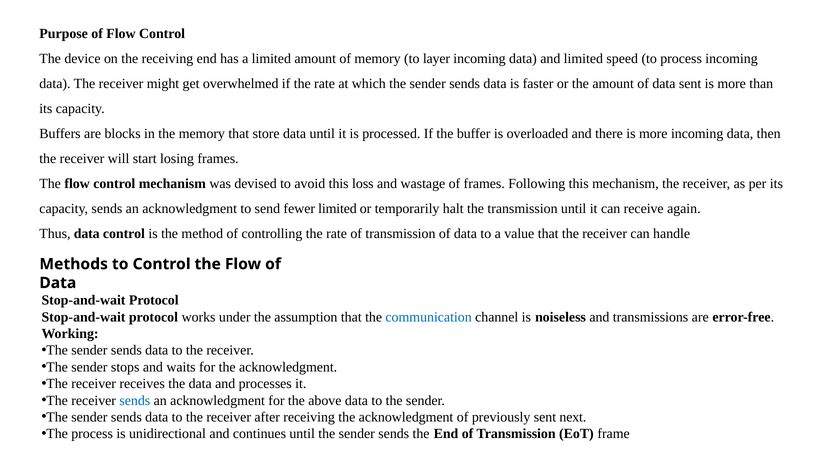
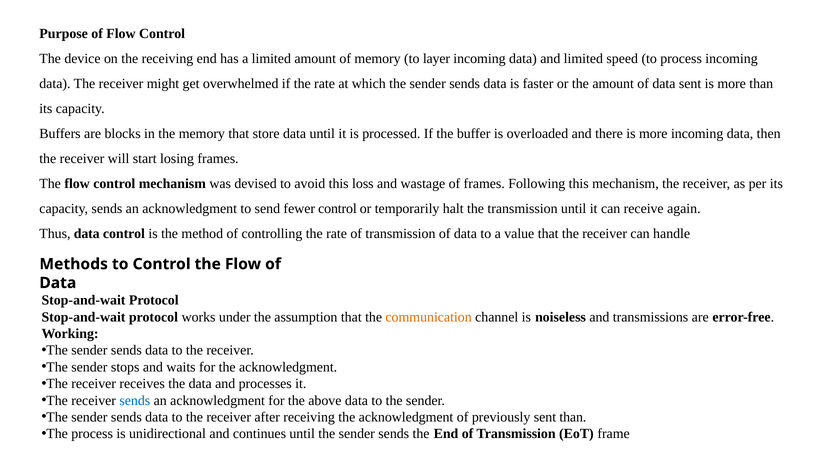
fewer limited: limited -> control (337, 209)
communication colour: blue -> orange (429, 317)
sent next: next -> than (573, 417)
